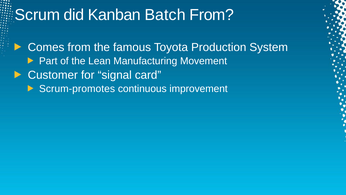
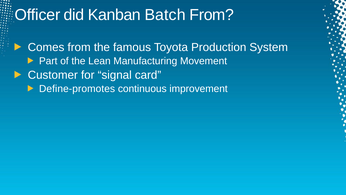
Scrum: Scrum -> Officer (37, 15)
Scrum-promotes: Scrum-promotes -> Define-promotes (77, 89)
